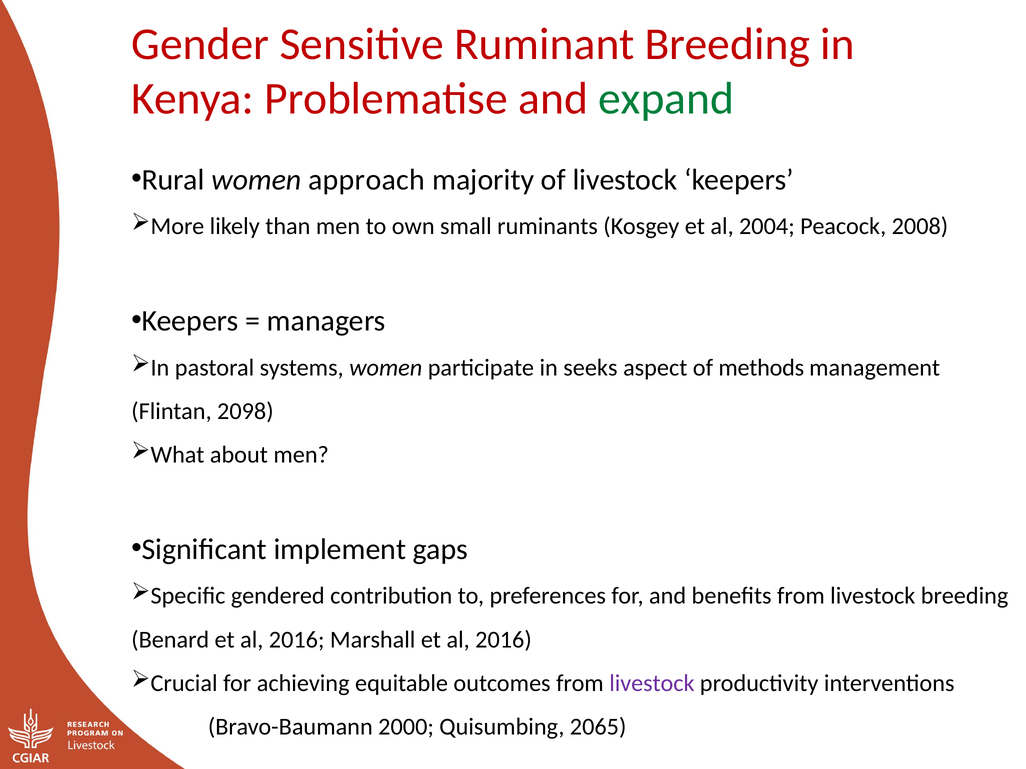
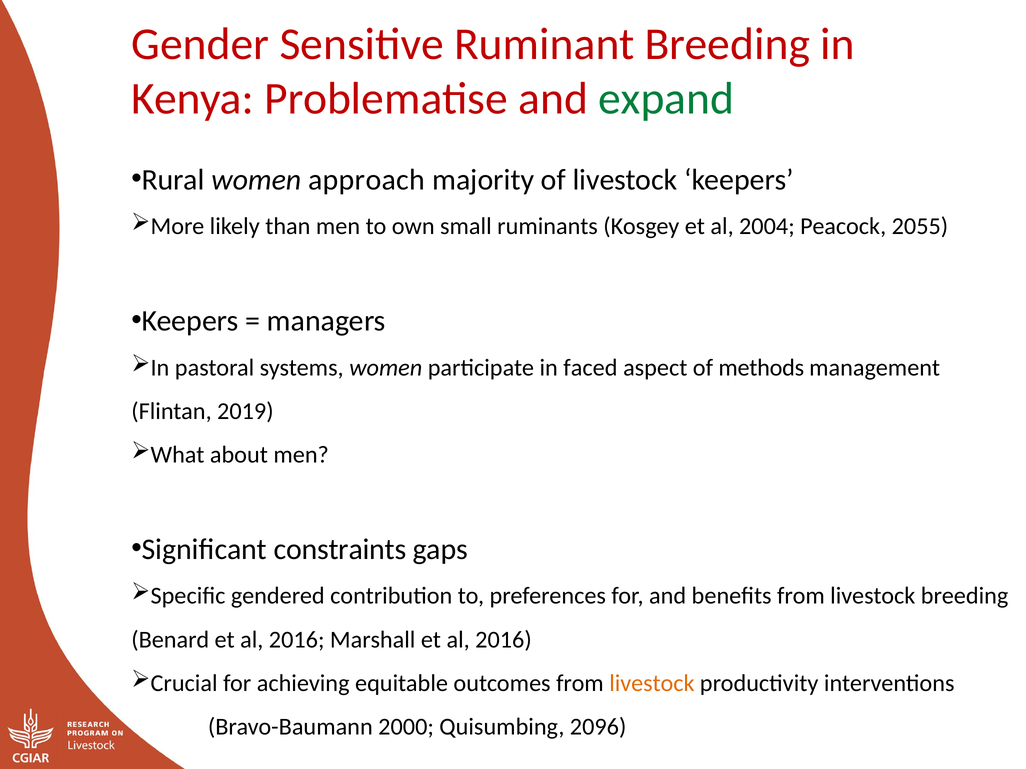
2008: 2008 -> 2055 (920, 227)
seeks: seeks -> faced (590, 368)
2098: 2098 -> 2019 (245, 411)
implement: implement -> constraints (340, 550)
livestock colour: purple -> orange (652, 684)
2065: 2065 -> 2096 (598, 727)
